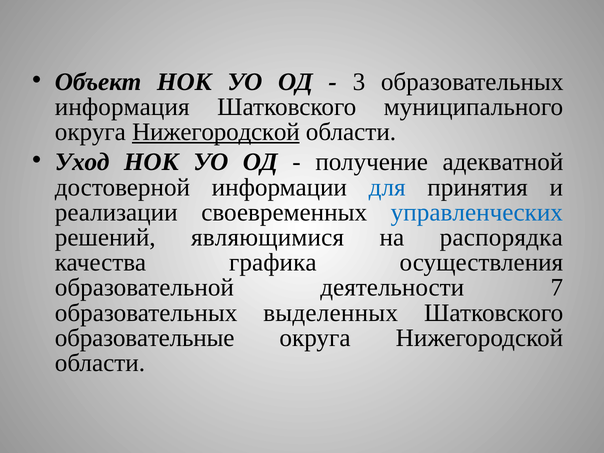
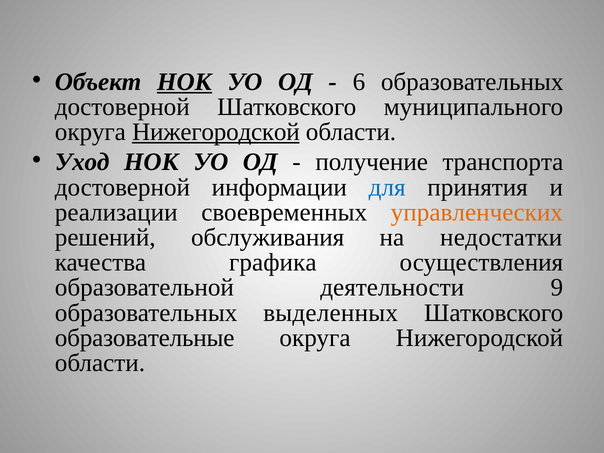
НОК underline: none -> present (184, 82)
3: 3 -> 6 (359, 82)
информация: информация -> достоверной (122, 107)
адекватной: адекватной -> транспорта (503, 162)
управленческих colour: blue -> orange (477, 212)
являющимися: являющимися -> обслуживания (268, 237)
распорядка: распорядка -> недостатки (501, 237)
7: 7 -> 9 (557, 288)
